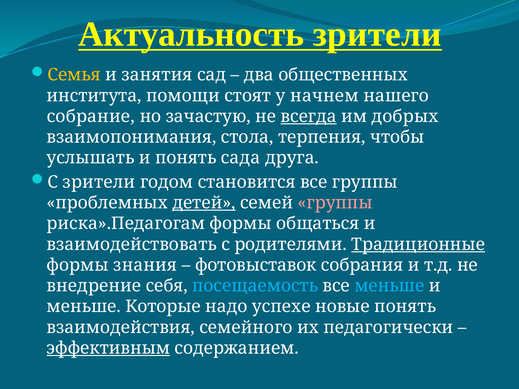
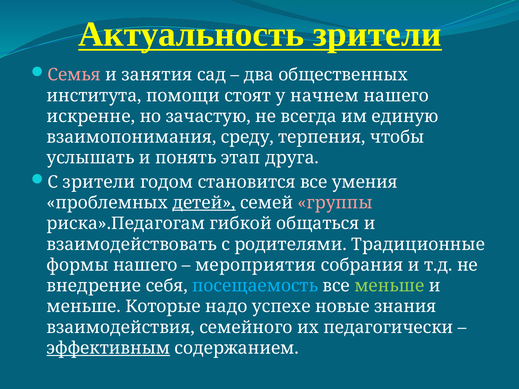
Семья colour: yellow -> pink (74, 75)
собрание: собрание -> искренне (91, 116)
всегда underline: present -> none (309, 116)
добрых: добрых -> единую (405, 116)
стола: стола -> среду (247, 137)
сада: сада -> этап (241, 158)
все группы: группы -> умения (365, 182)
риска».Педагогам формы: формы -> гибкой (241, 224)
Традиционные underline: present -> none (418, 245)
формы знания: знания -> нашего (145, 265)
фотовыставок: фотовыставок -> мероприятия (256, 265)
меньше colour: light blue -> light green (389, 286)
новые понять: понять -> знания (405, 307)
